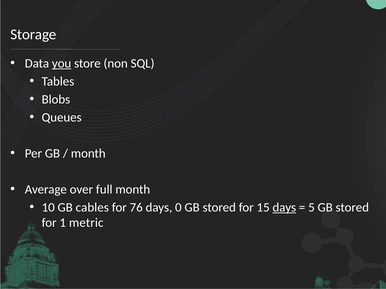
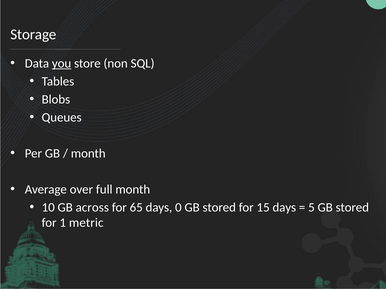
cables: cables -> across (92, 208)
76: 76 -> 65 (136, 208)
days underline: present -> none (284, 208)
